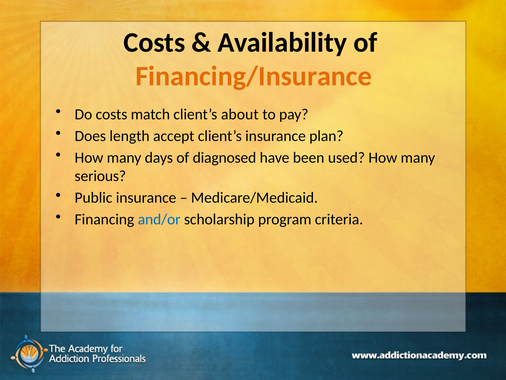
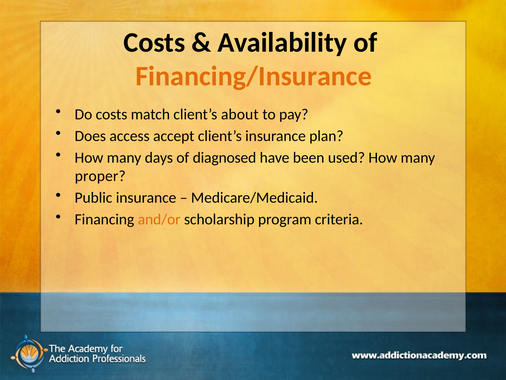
length: length -> access (130, 136)
serious: serious -> proper (100, 176)
and/or colour: blue -> orange (159, 219)
